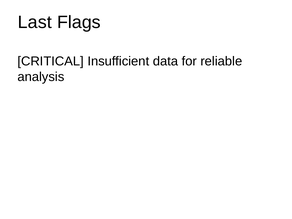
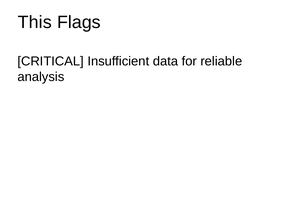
Last: Last -> This (35, 22)
